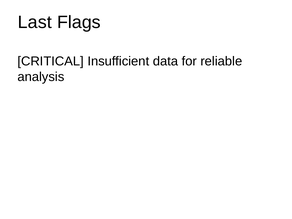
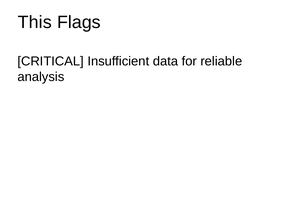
Last: Last -> This (35, 22)
